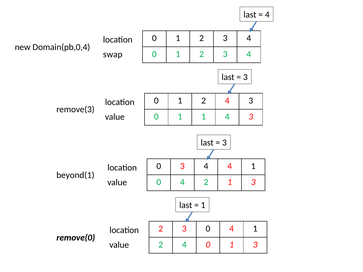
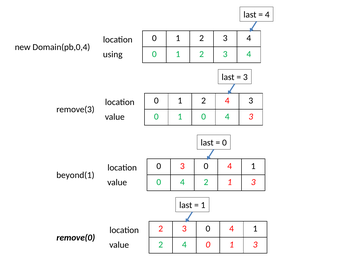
swap: swap -> using (113, 54)
0 1 1: 1 -> 0 (204, 117)
3: 3 -> 0 (224, 143)
0 3 4: 4 -> 0 (206, 166)
